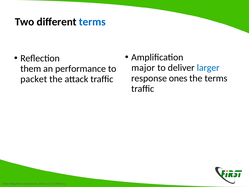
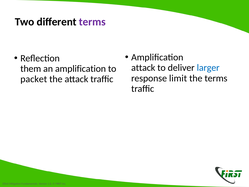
terms colour: blue -> purple (92, 22)
major: major -> attack (143, 68)
an performance: performance -> amplification (81, 69)
ones: ones -> limit (178, 78)
